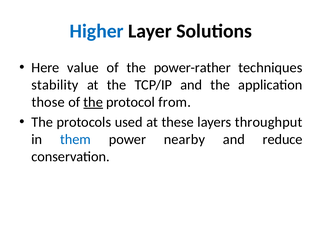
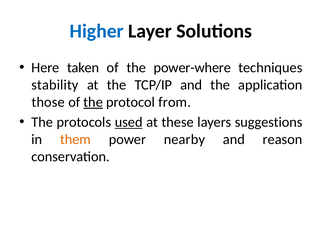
value: value -> taken (83, 68)
power-rather: power-rather -> power-where (192, 68)
used underline: none -> present (129, 122)
throughput: throughput -> suggestions (269, 122)
them colour: blue -> orange (75, 139)
reduce: reduce -> reason (283, 139)
